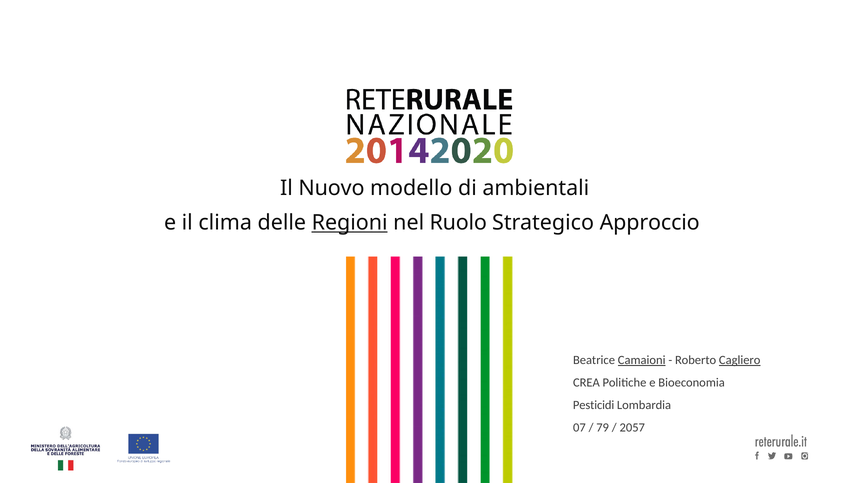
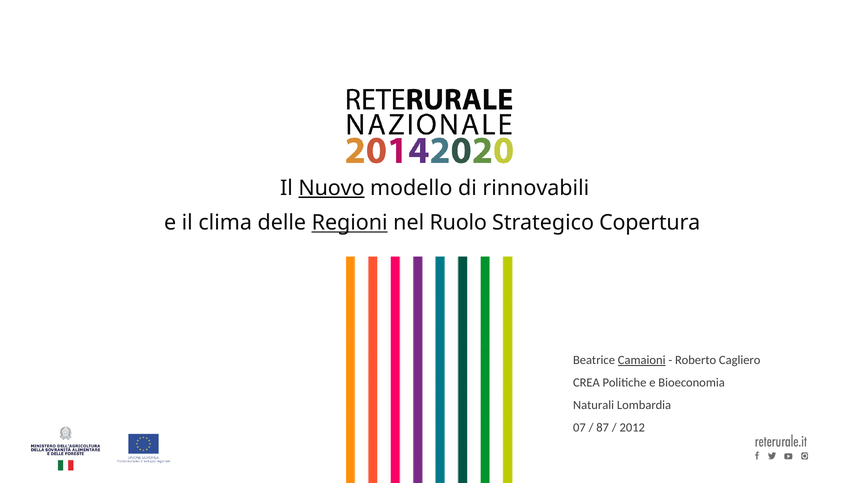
Nuovo underline: none -> present (331, 188)
ambientali: ambientali -> rinnovabili (536, 188)
Approccio: Approccio -> Copertura (650, 223)
Cagliero underline: present -> none (740, 360)
Pesticidi: Pesticidi -> Naturali (594, 405)
79: 79 -> 87 (603, 428)
2057: 2057 -> 2012 (632, 428)
